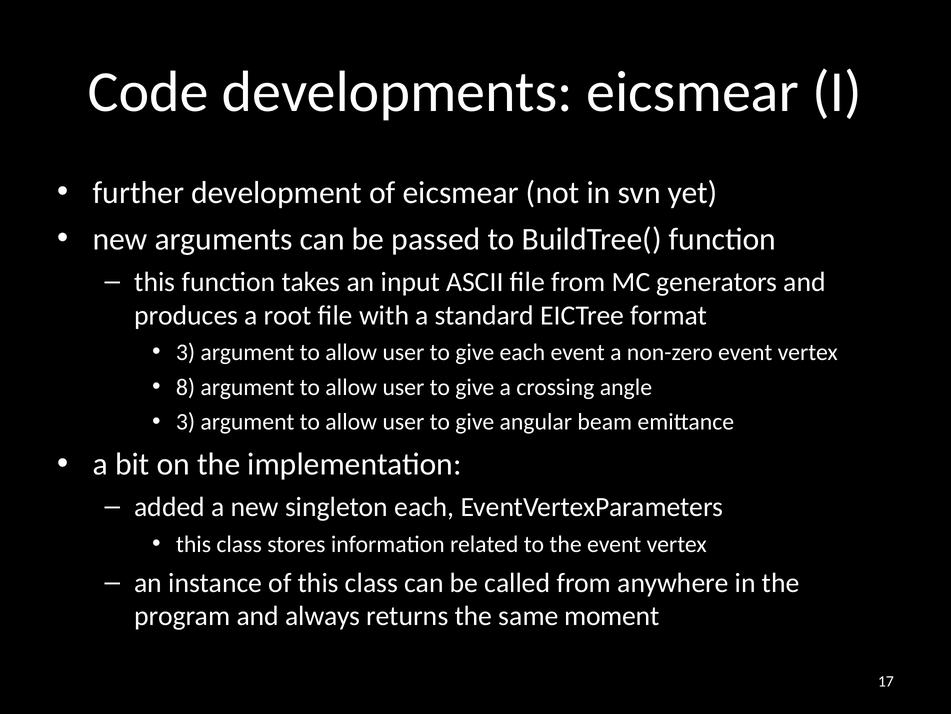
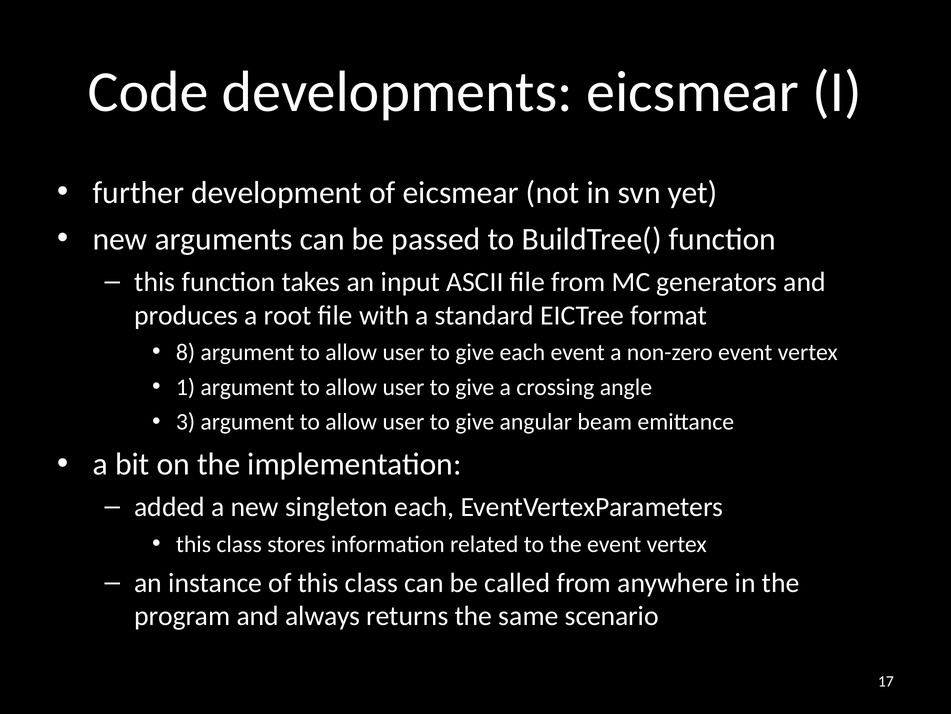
3: 3 -> 8 (186, 352)
8: 8 -> 1 (186, 387)
moment: moment -> scenario (612, 616)
